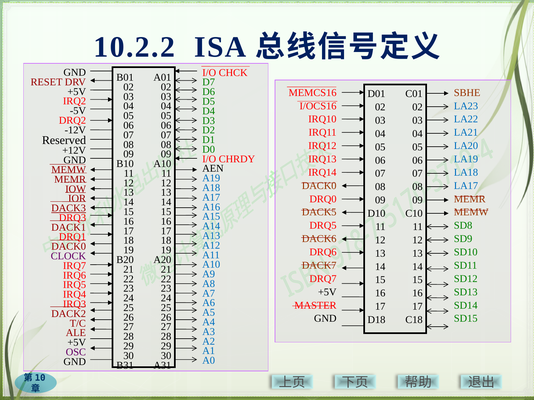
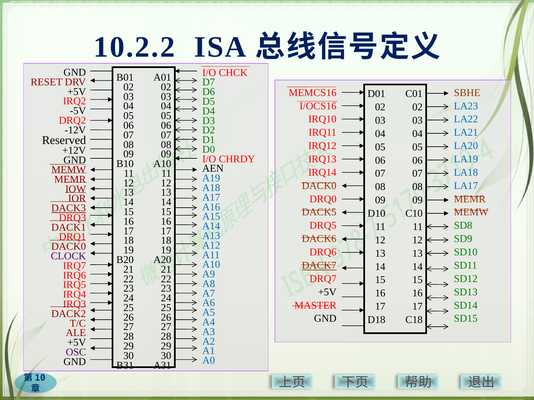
DACK7 underline: none -> present (319, 266)
